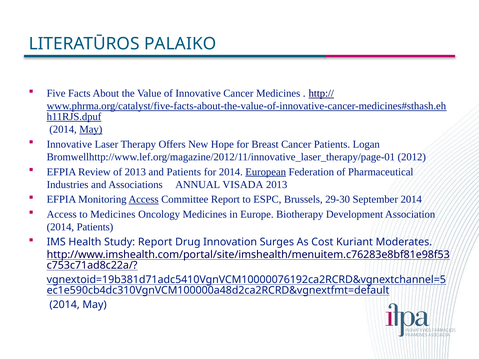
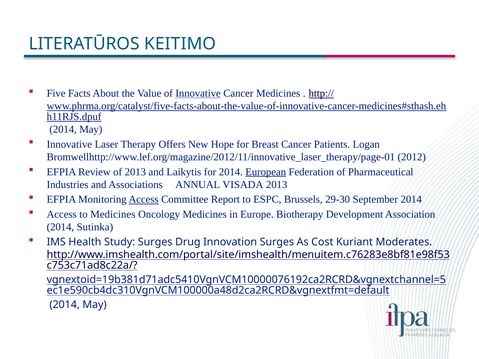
PALAIKO: PALAIKO -> KEITIMO (180, 44)
Innovative underline: none -> present (198, 93)
May underline: present -> none (91, 129)
and Patients: Patients -> Laikytis (184, 172)
2014 Patients: Patients -> Sutinka (95, 227)
Study Report: Report -> Surges (155, 242)
